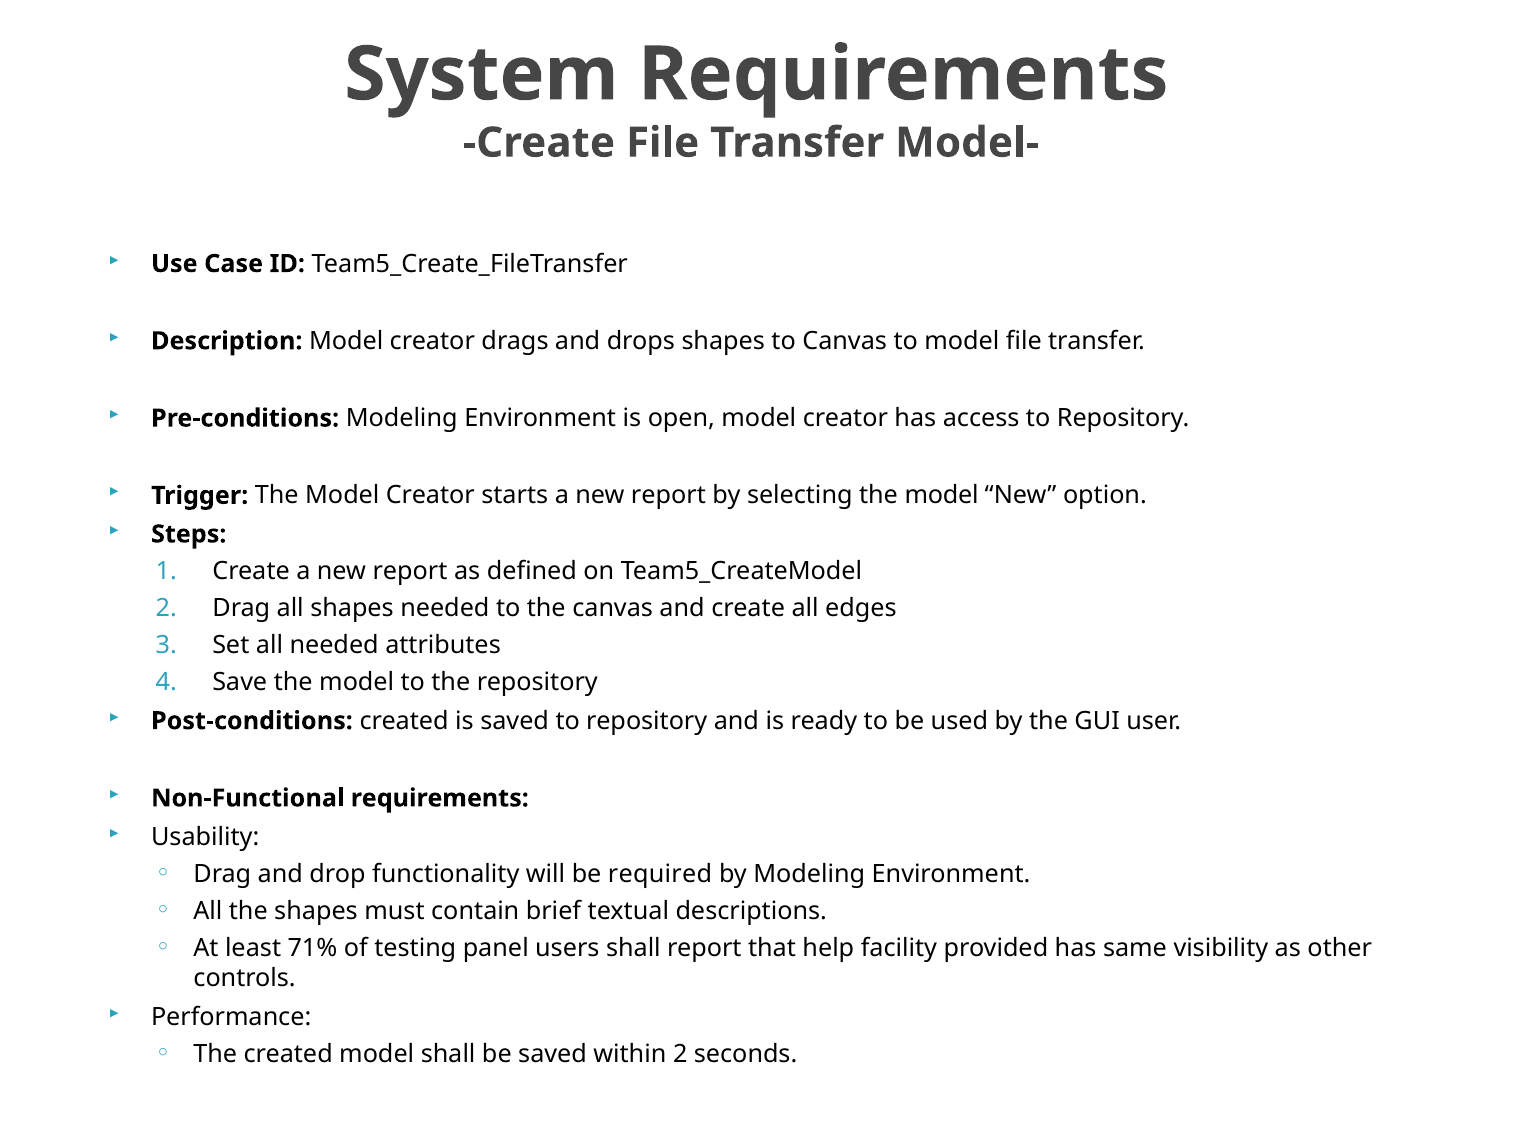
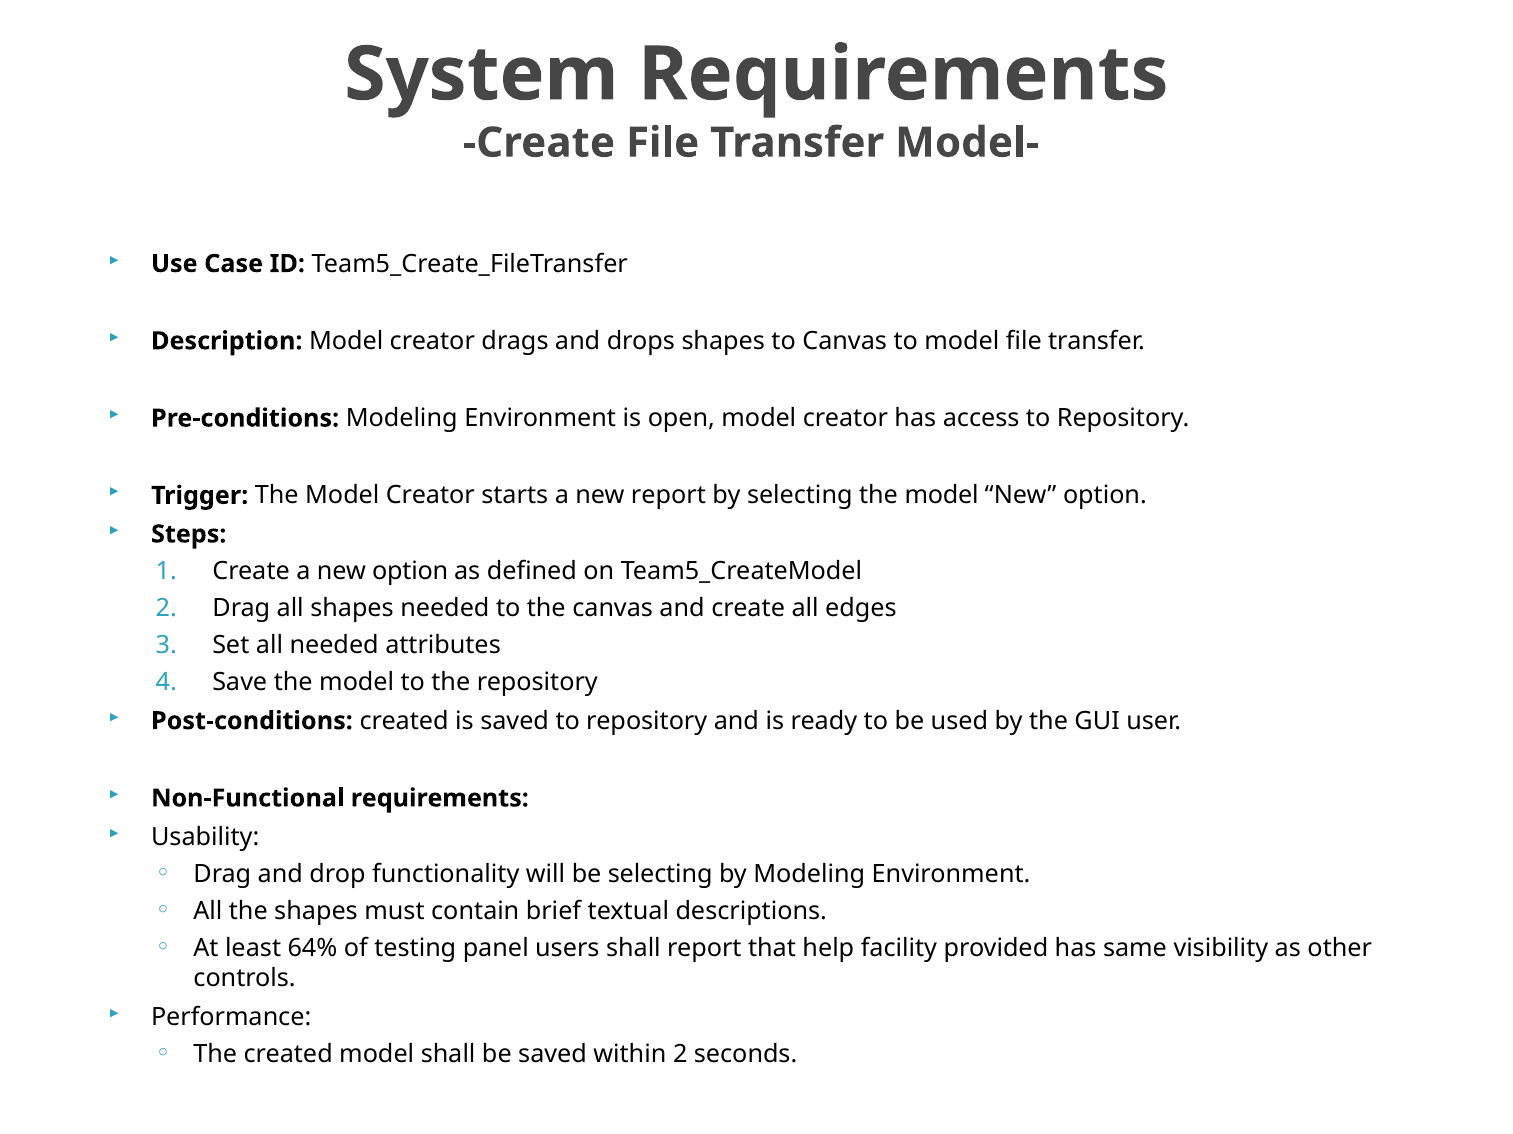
Create a new report: report -> option (410, 572)
be required: required -> selecting (660, 874)
71%: 71% -> 64% (312, 949)
